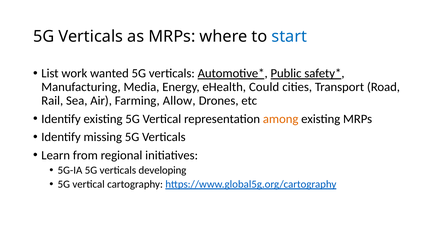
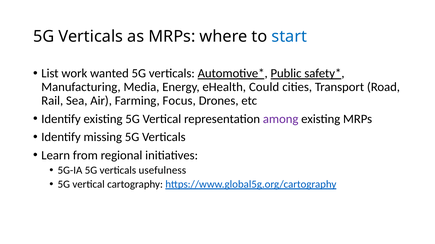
Allow: Allow -> Focus (179, 101)
among colour: orange -> purple (281, 119)
developing: developing -> usefulness (162, 171)
